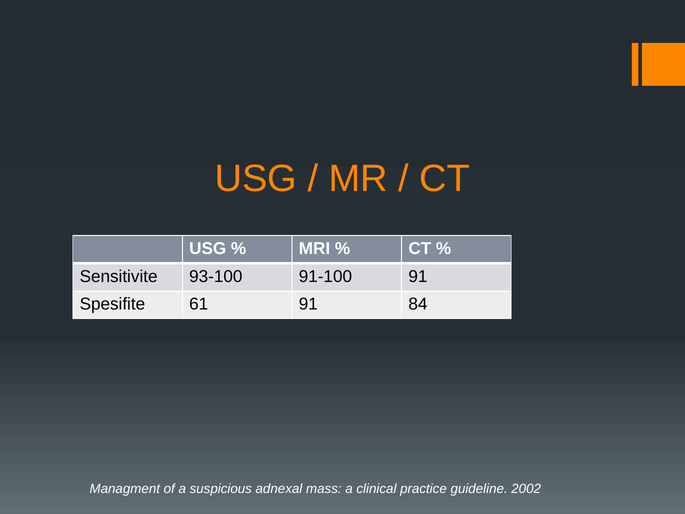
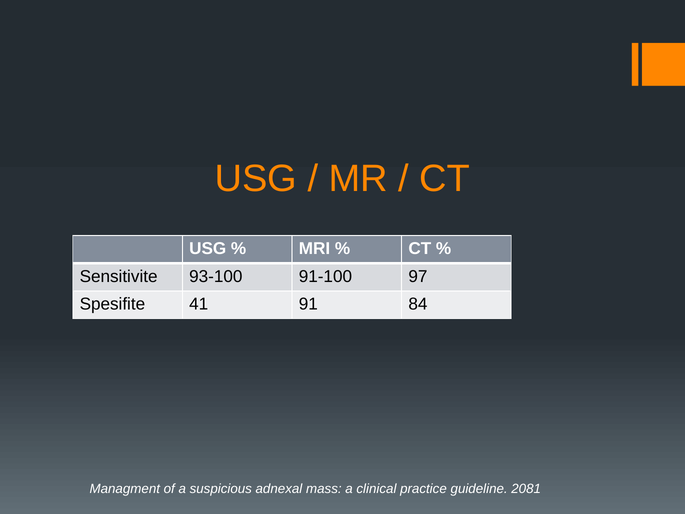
91-100 91: 91 -> 97 (418, 276)
61: 61 -> 41 (199, 304)
2002: 2002 -> 2081 (526, 489)
